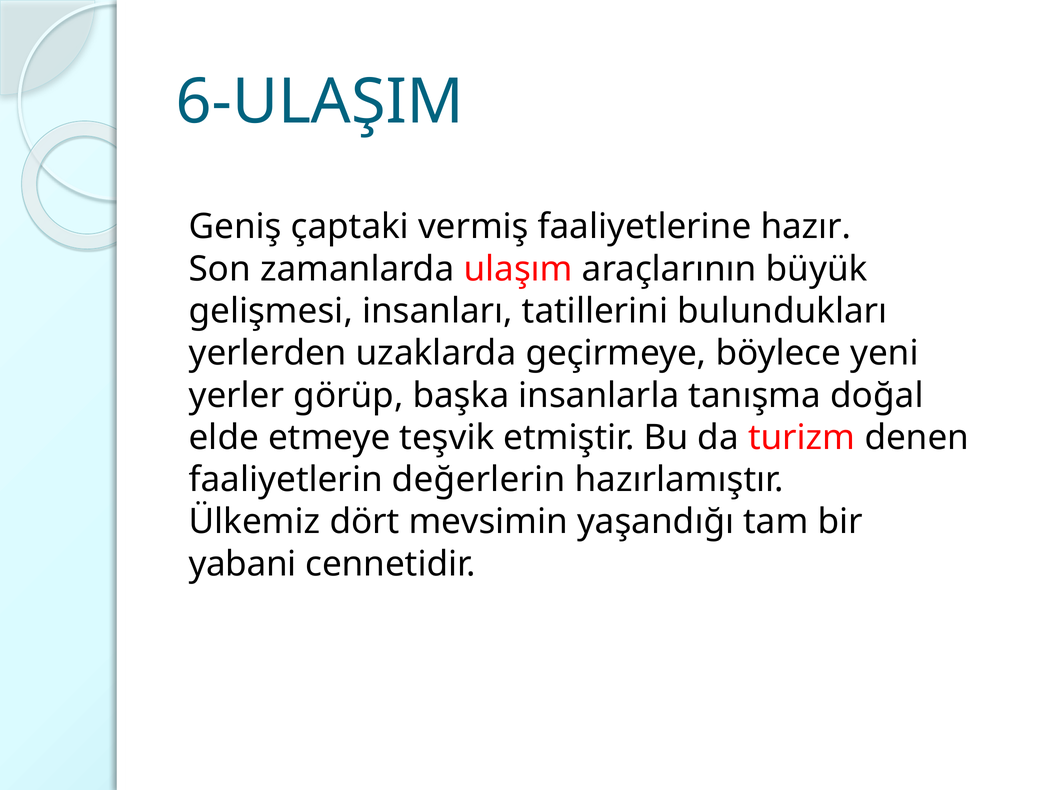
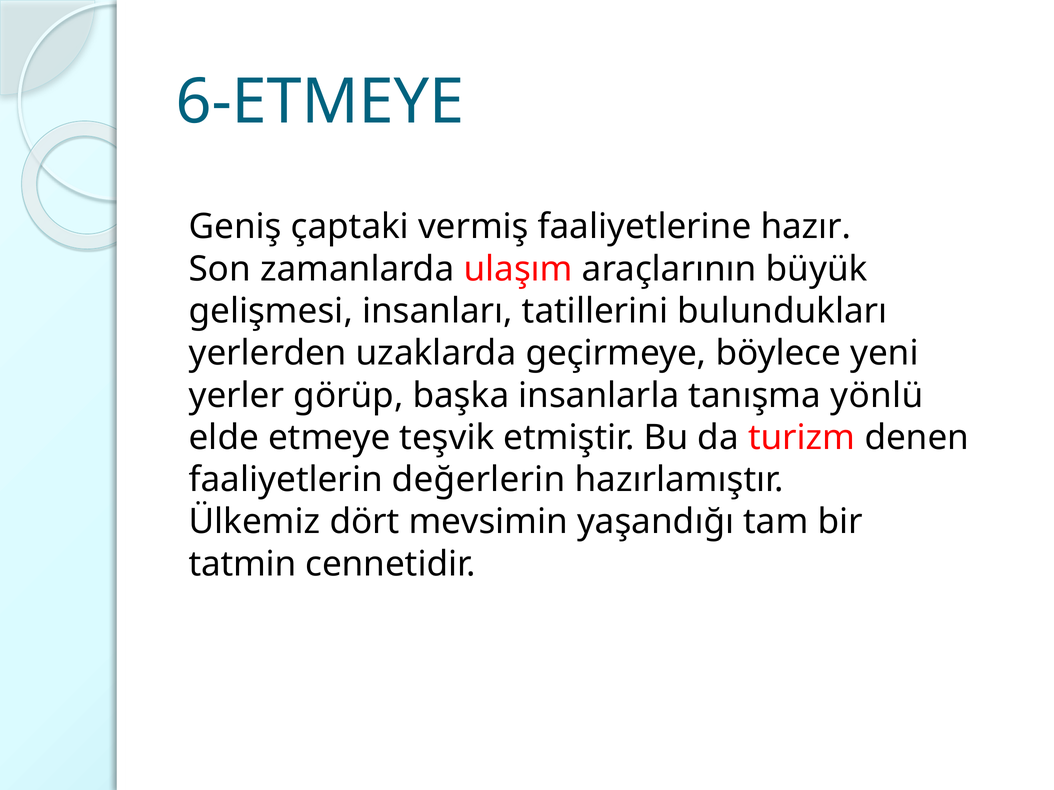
6-ULAŞIM: 6-ULAŞIM -> 6-ETMEYE (320, 102)
doğal: doğal -> yönlü (877, 396)
yabani: yabani -> tatmin (242, 564)
